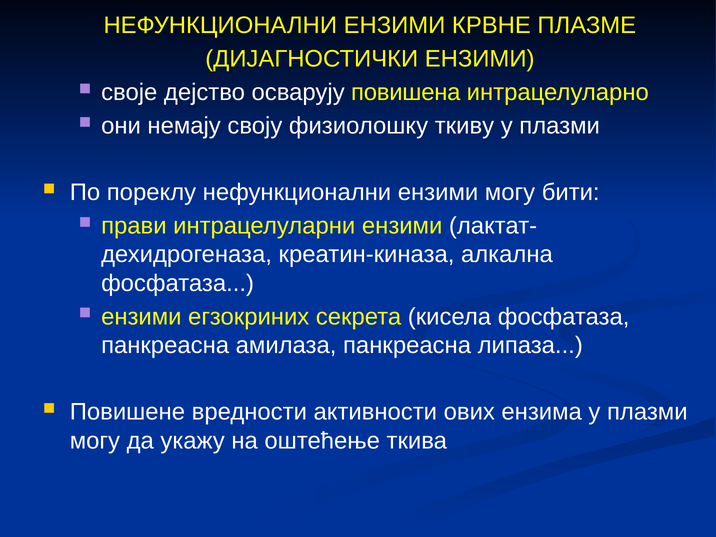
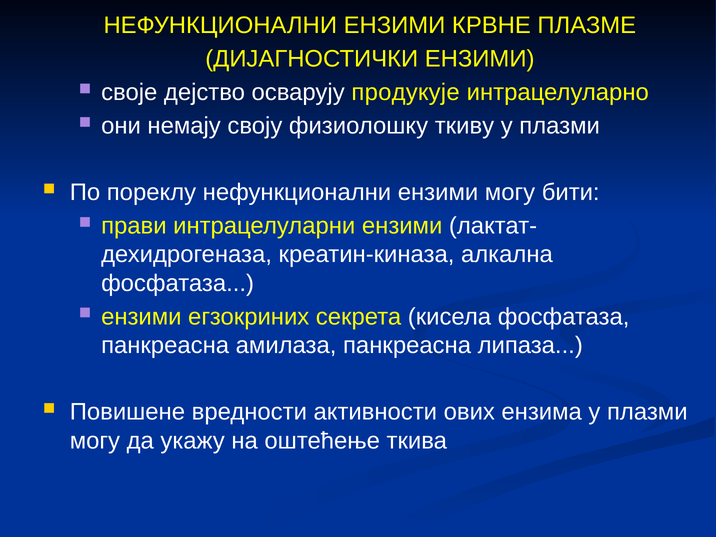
повишена: повишена -> продукује (406, 92)
